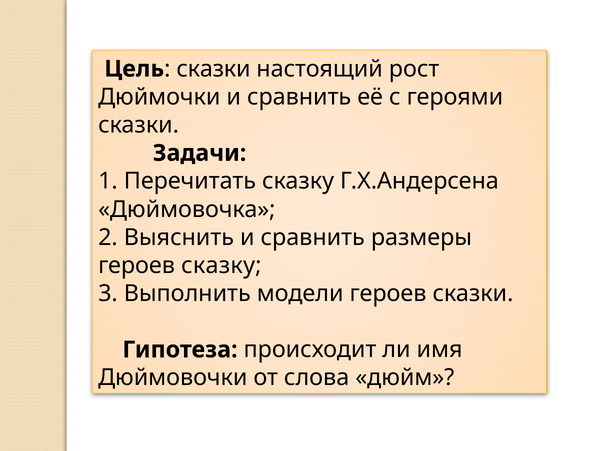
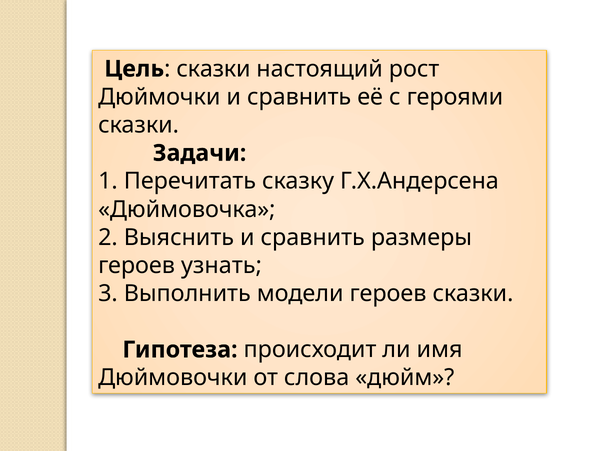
героев сказку: сказку -> узнать (221, 265)
